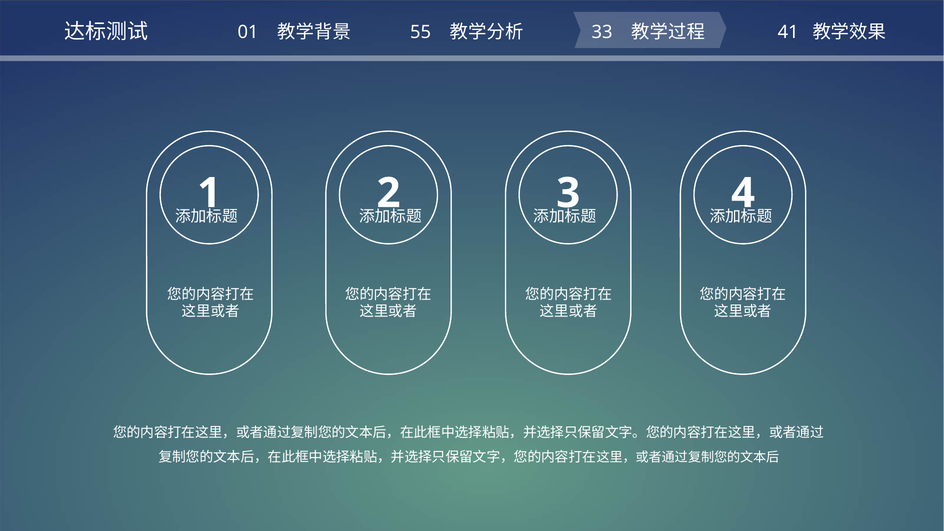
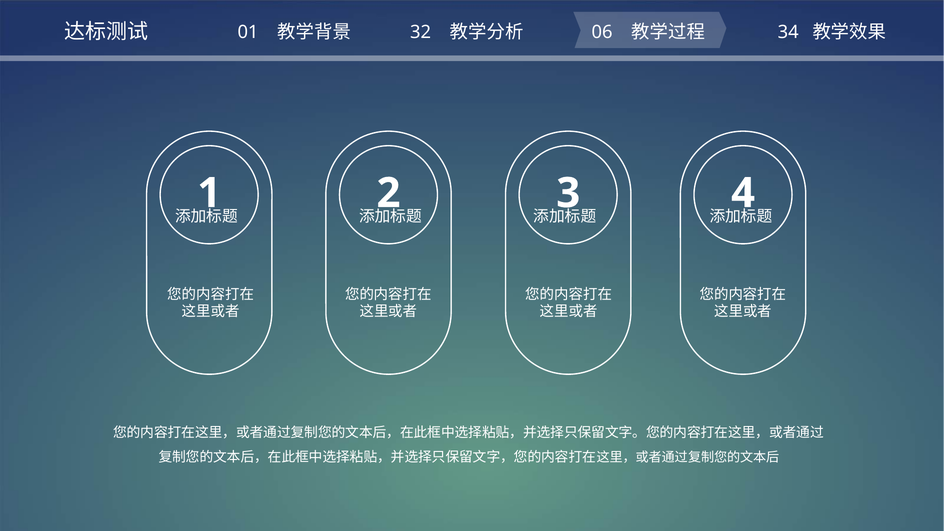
55: 55 -> 32 (421, 32)
33: 33 -> 06 (602, 32)
41: 41 -> 34 (788, 32)
